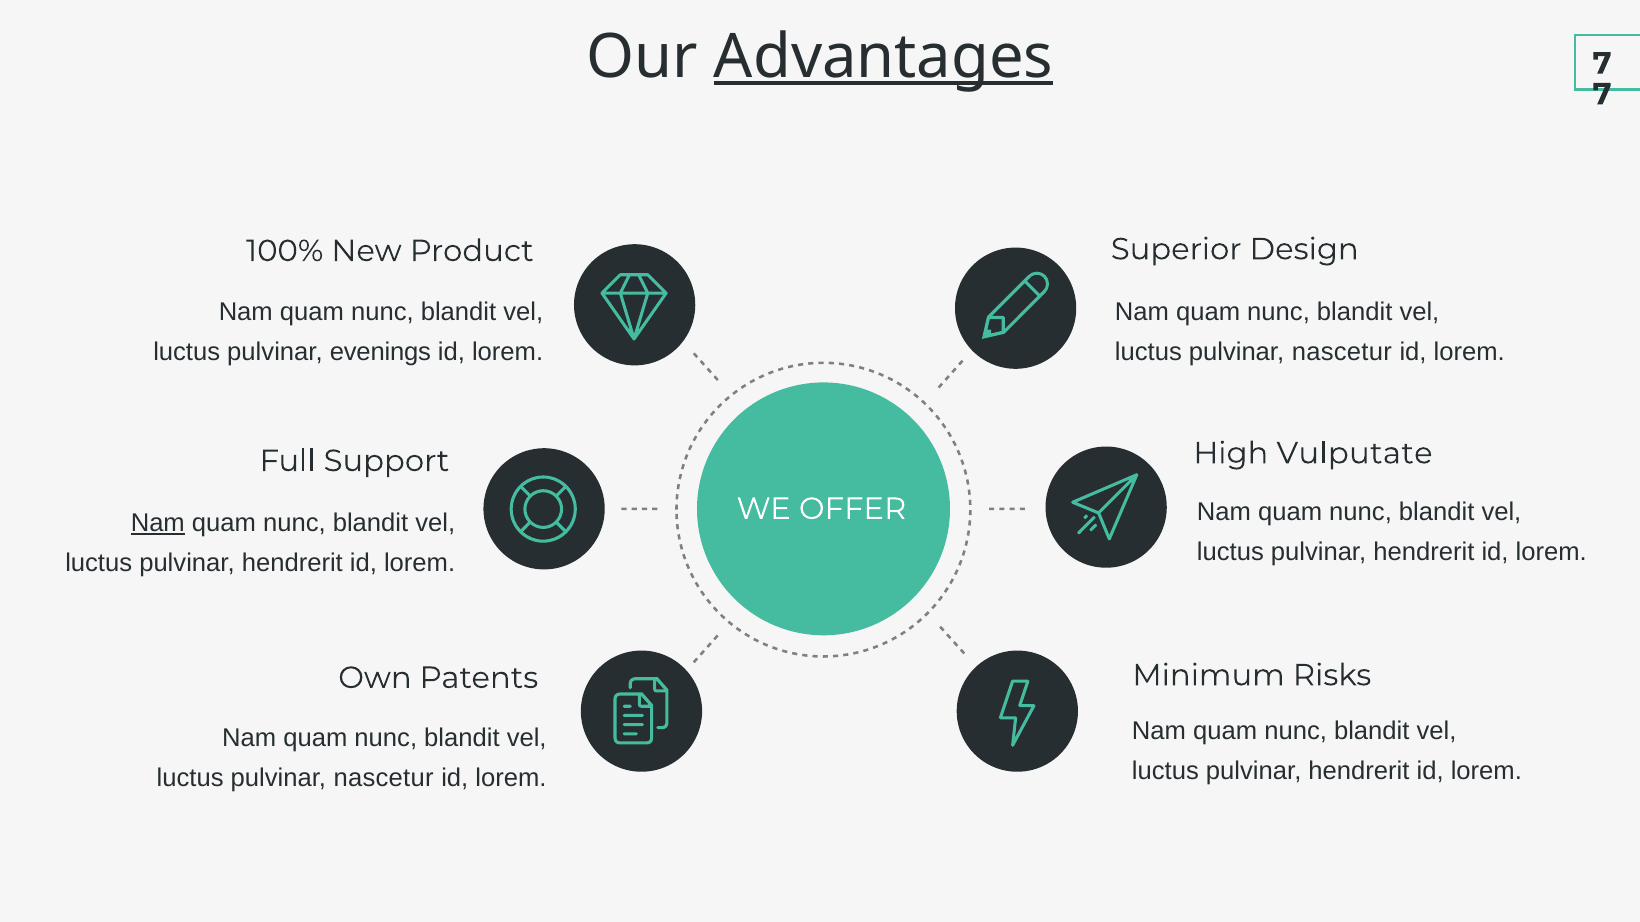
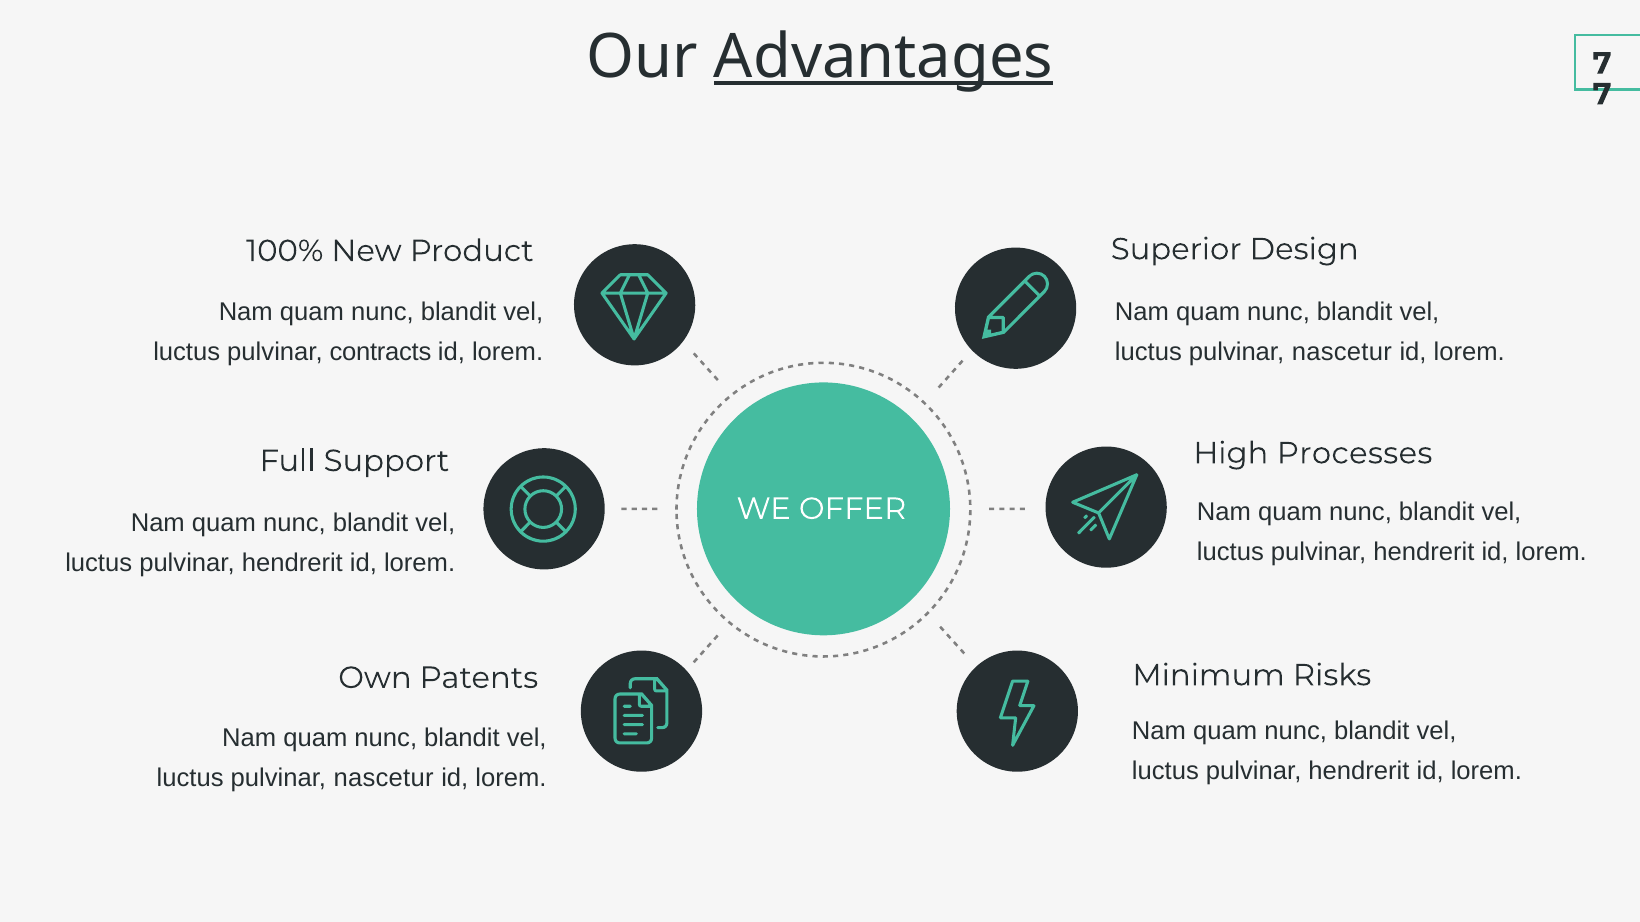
evenings: evenings -> contracts (380, 352)
Vulputate: Vulputate -> Processes (1355, 454)
Nam underline: present -> none (158, 523)
